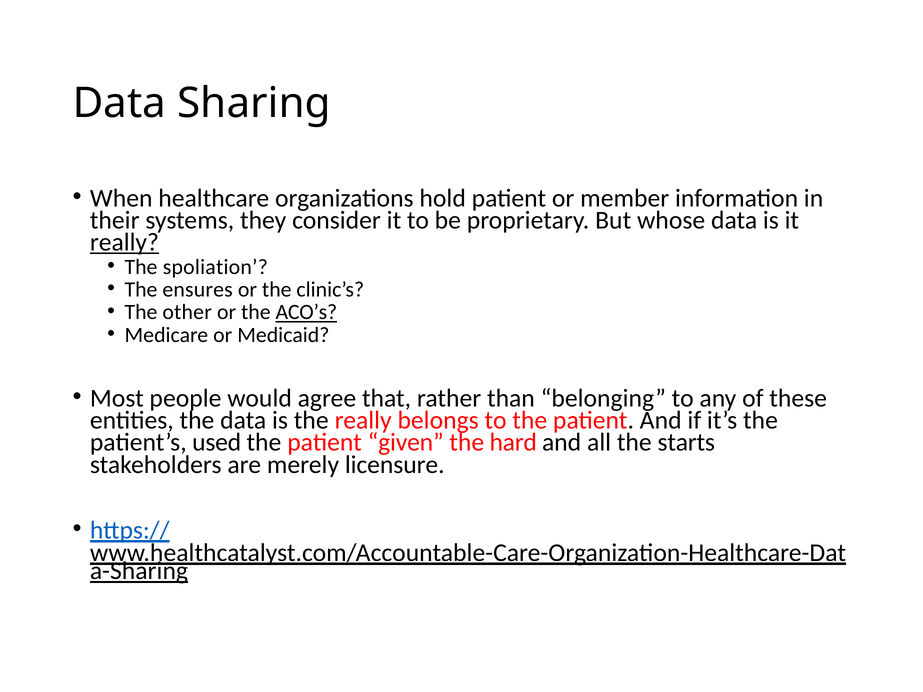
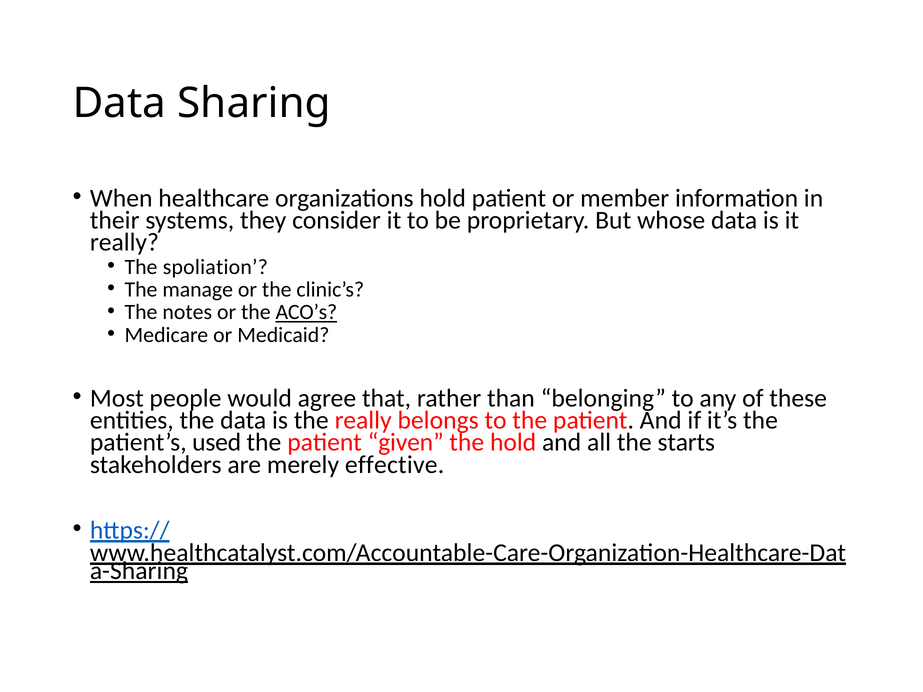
really underline: present -> none (124, 242)
ensures: ensures -> manage (198, 290)
other: other -> notes (187, 312)
the hard: hard -> hold (513, 443)
licensure: licensure -> effective (395, 465)
